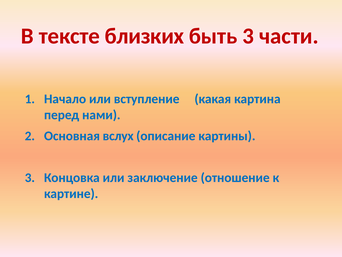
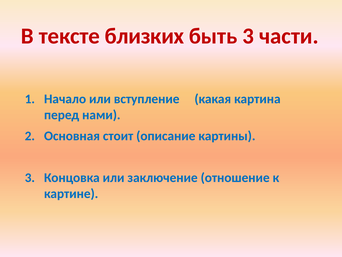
вслух: вслух -> стоит (118, 136)
